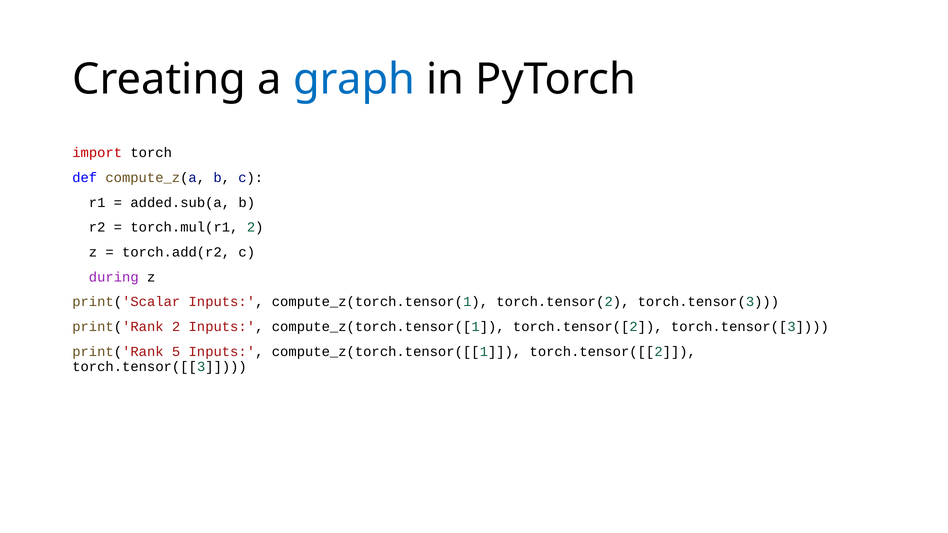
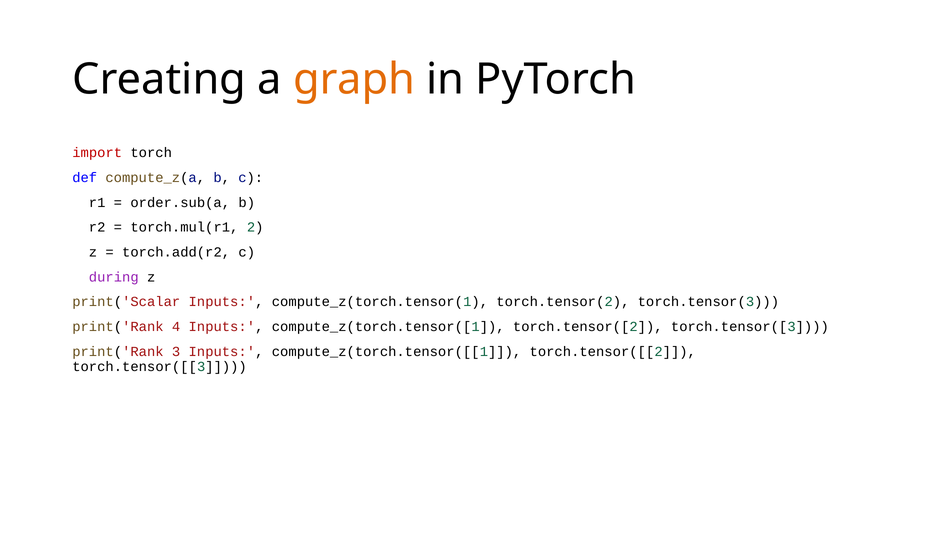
graph colour: blue -> orange (354, 80)
added.sub(a: added.sub(a -> order.sub(a (180, 203)
print('Rank 2: 2 -> 4 (176, 327)
5: 5 -> 3 (176, 352)
